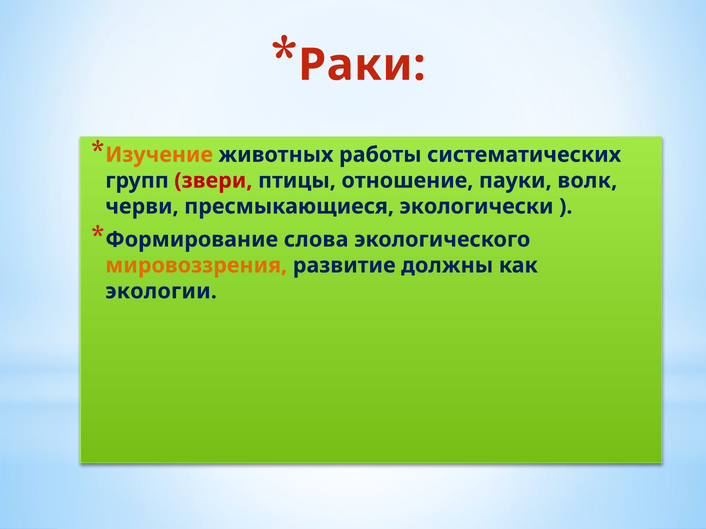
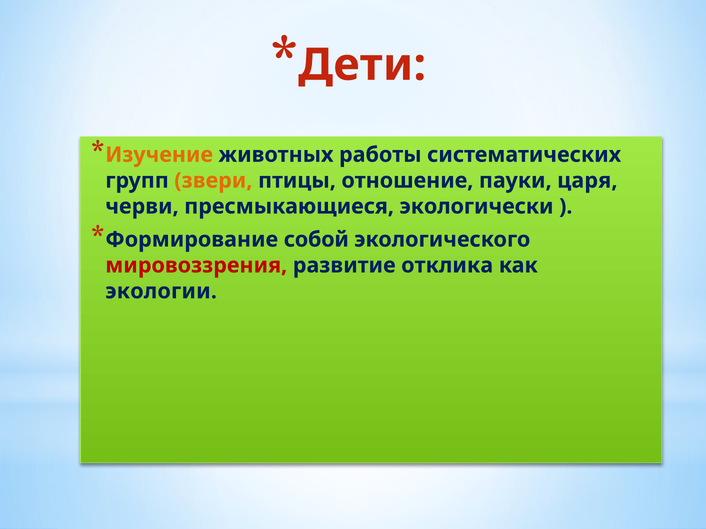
Раки: Раки -> Дети (362, 65)
звери colour: red -> orange (213, 181)
волк: волк -> царя (587, 181)
слова: слова -> собой (316, 240)
мировоззрения colour: orange -> red (196, 266)
должны: должны -> отклика (447, 266)
